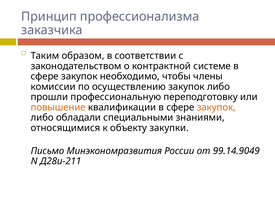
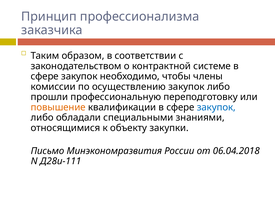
закупок colour: orange -> blue (216, 107)
99.14.9049: 99.14.9049 -> 06.04.2018 (236, 151)
Д28и-211: Д28и-211 -> Д28и-111 (61, 161)
